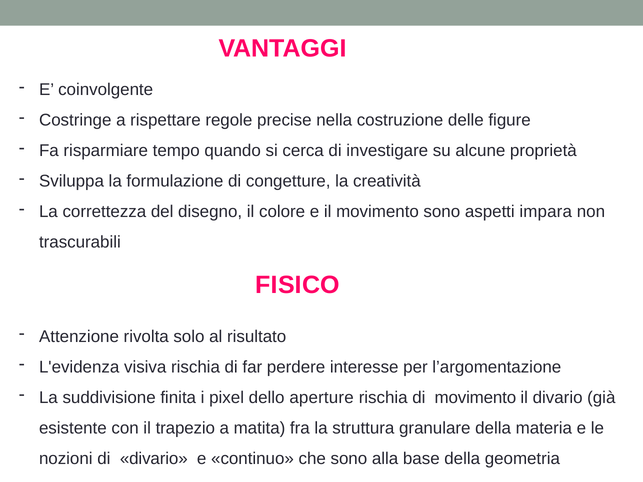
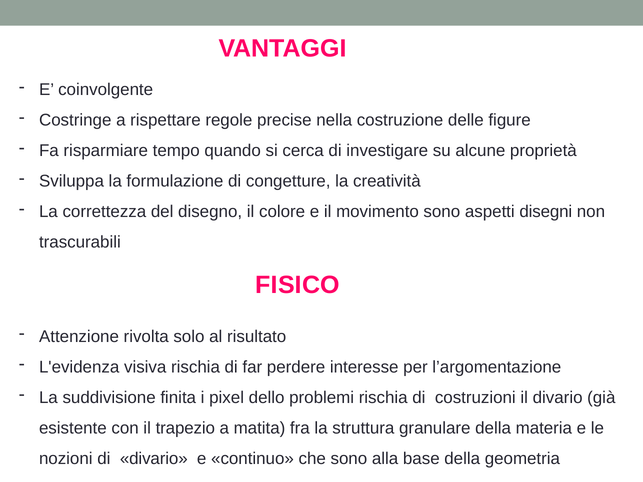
impara: impara -> disegni (546, 212)
aperture: aperture -> problemi (322, 398)
di movimento: movimento -> costruzioni (475, 398)
